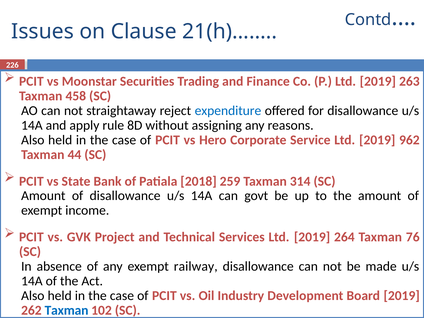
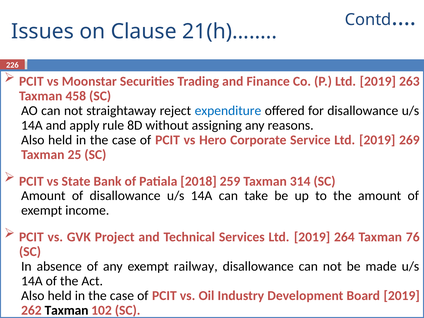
962: 962 -> 269 (409, 140)
44: 44 -> 25 (74, 155)
govt: govt -> take (256, 196)
Taxman colour: blue -> black (67, 310)
